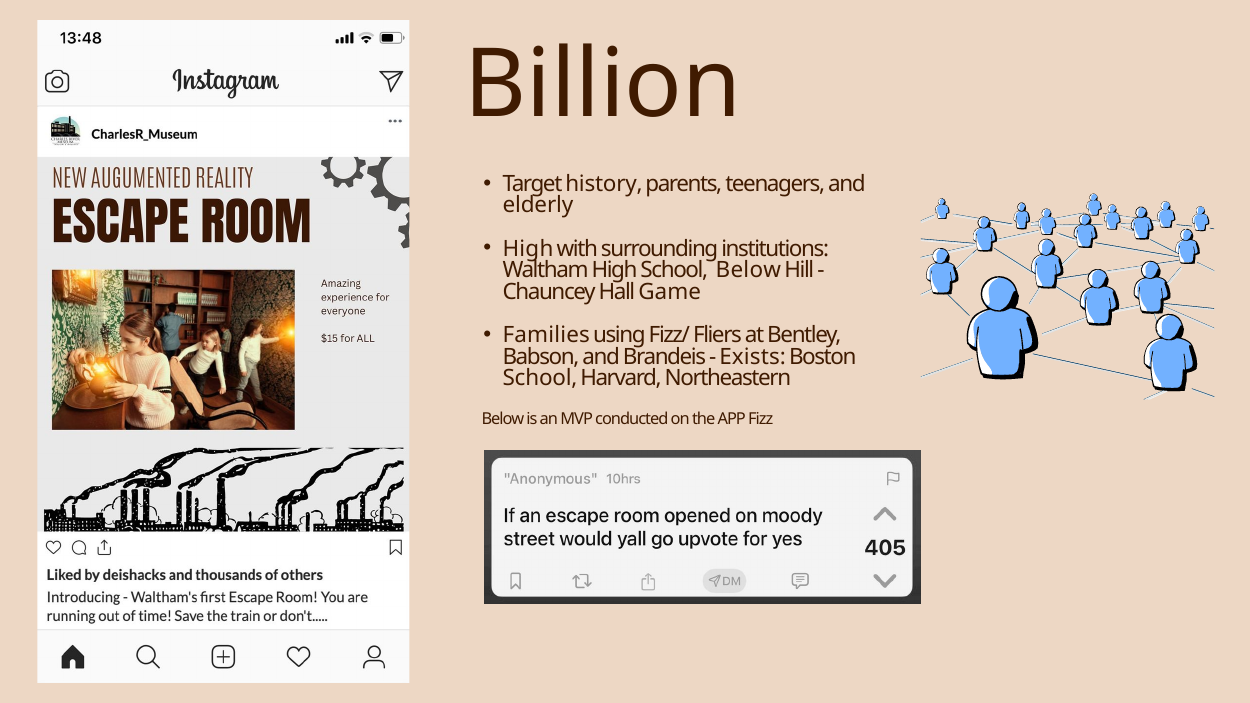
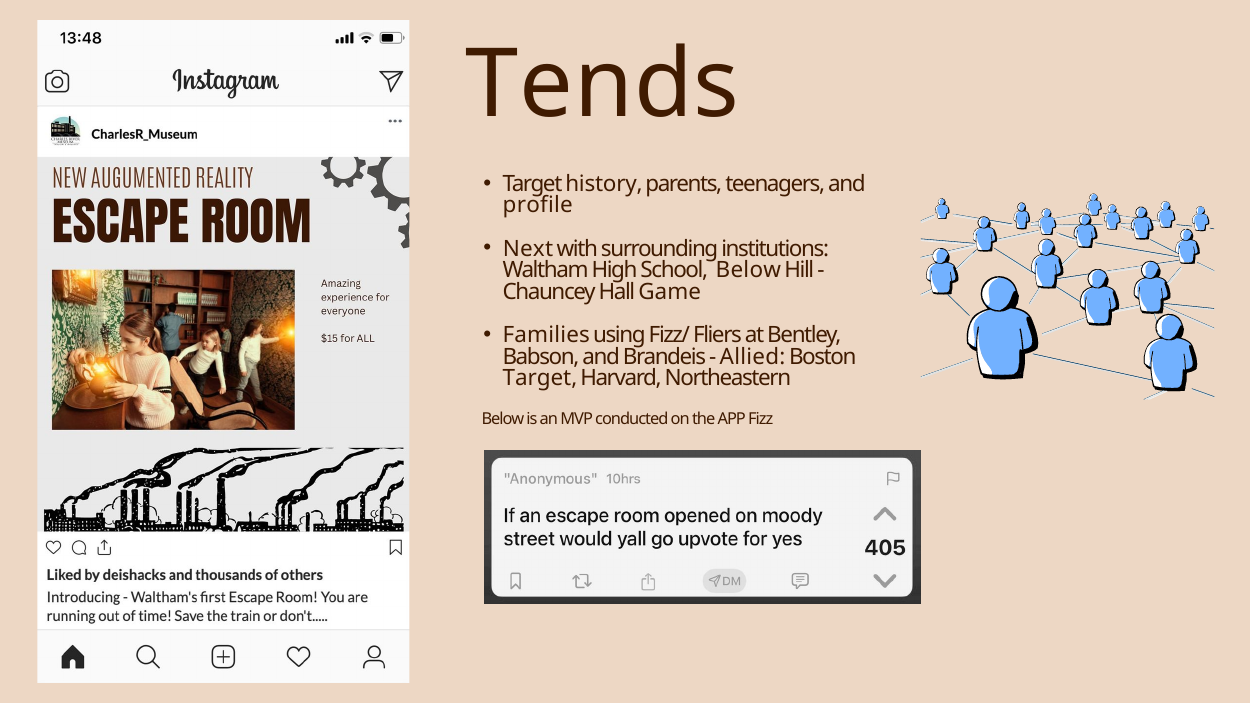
Billion: Billion -> Tends (603, 85)
elderly: elderly -> profile (538, 206)
High: High -> Next (528, 249)
Exists: Exists -> Allied (753, 357)
School: School -> Target (540, 378)
